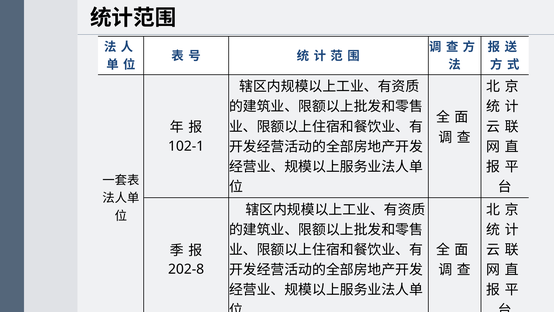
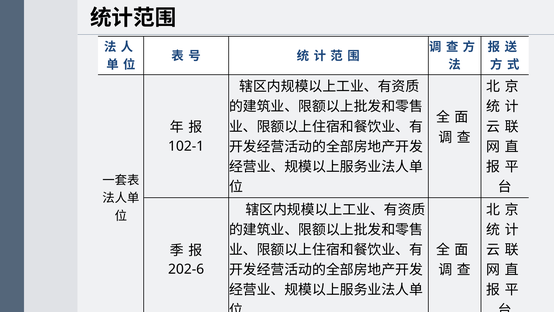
202-8: 202-8 -> 202-6 (186, 269)
